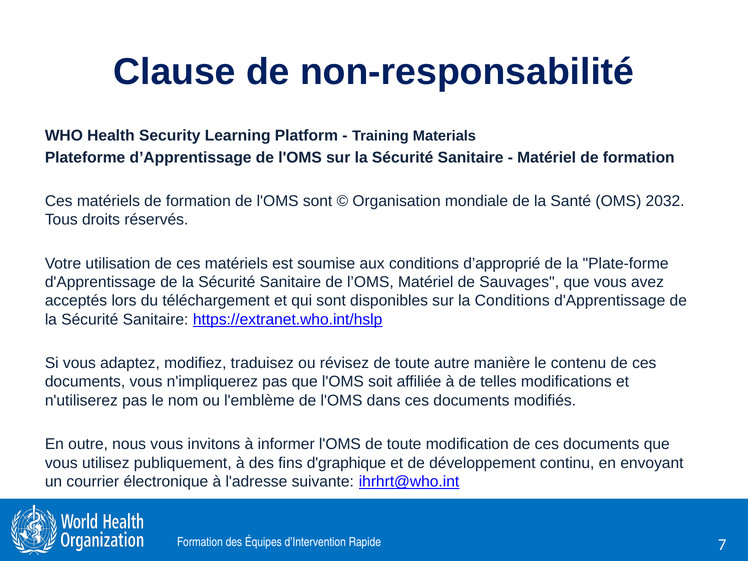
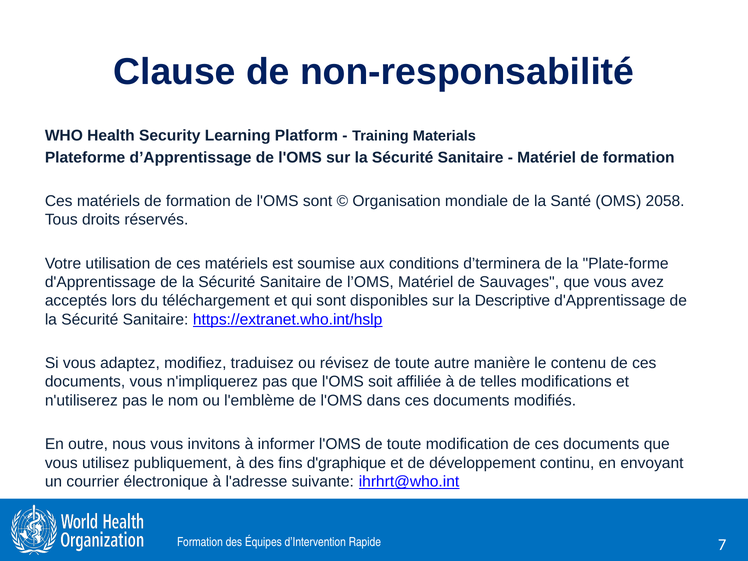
2032: 2032 -> 2058 (665, 201)
d’approprié: d’approprié -> d’terminera (502, 263)
la Conditions: Conditions -> Descriptive (512, 301)
